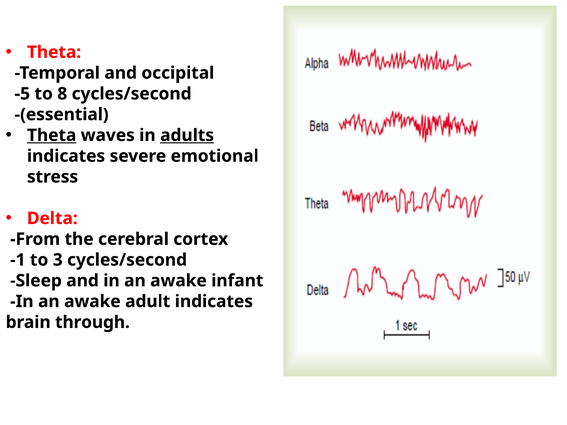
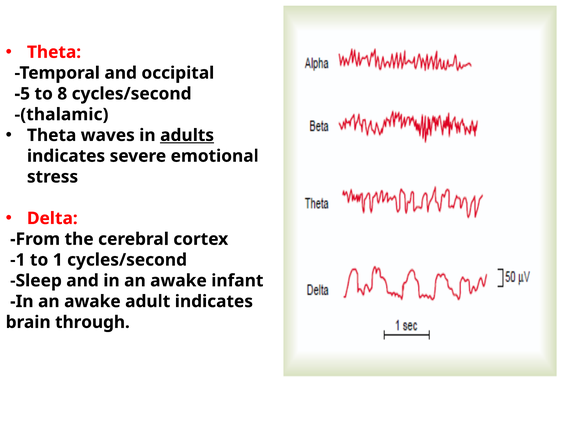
-(essential: -(essential -> -(thalamic (62, 115)
Theta underline: present -> none (52, 135)
3: 3 -> 1 (58, 260)
